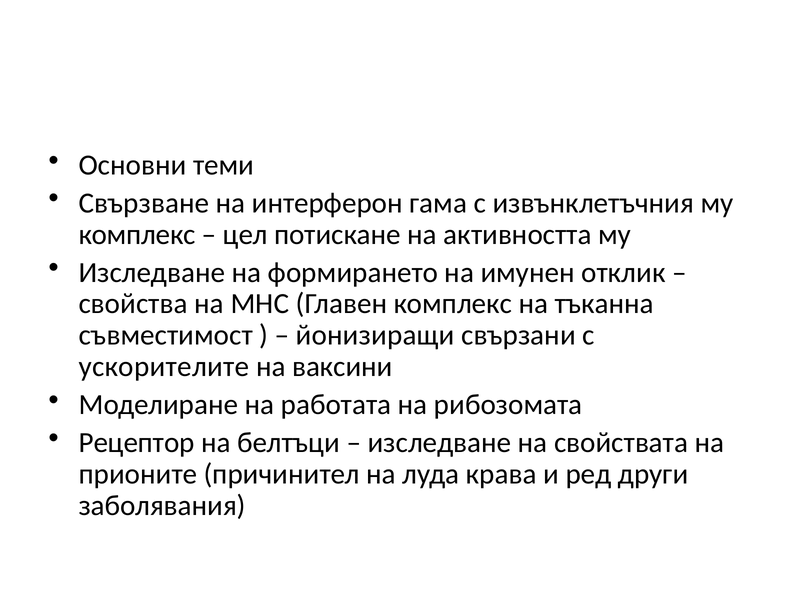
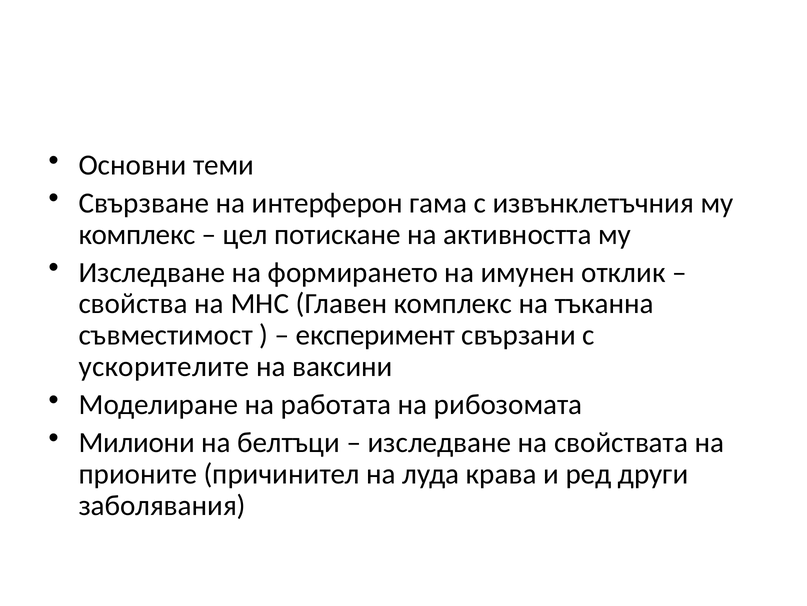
йонизиращи: йонизиращи -> експеримент (375, 335)
Рецептор: Рецептор -> Милиони (137, 442)
